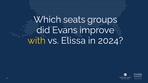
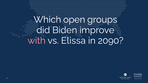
seats: seats -> open (74, 20)
Evans: Evans -> Biden (65, 30)
with colour: yellow -> pink (37, 41)
2024: 2024 -> 2090 (111, 41)
